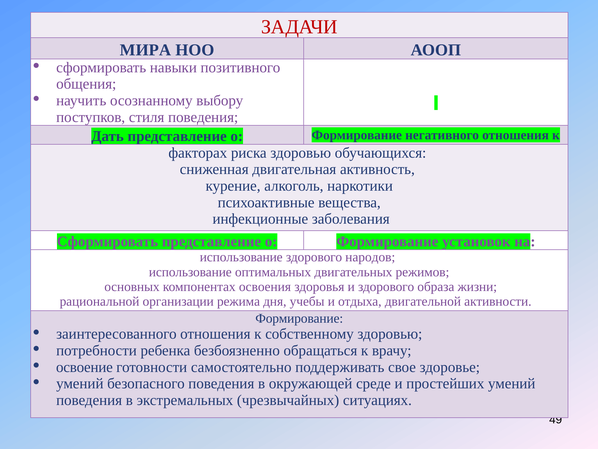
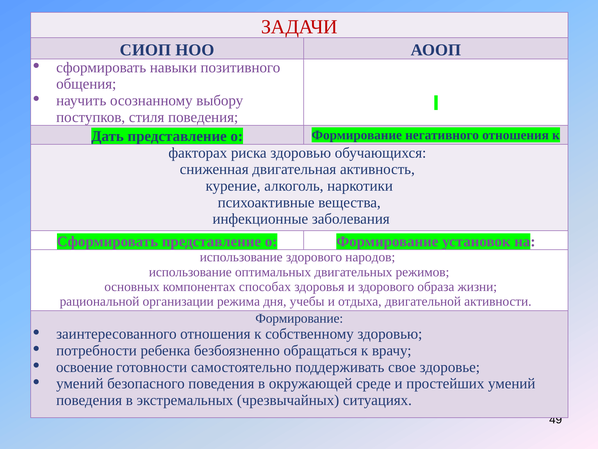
МИРА: МИРА -> СИОП (146, 50)
освоения: освоения -> способах (265, 286)
